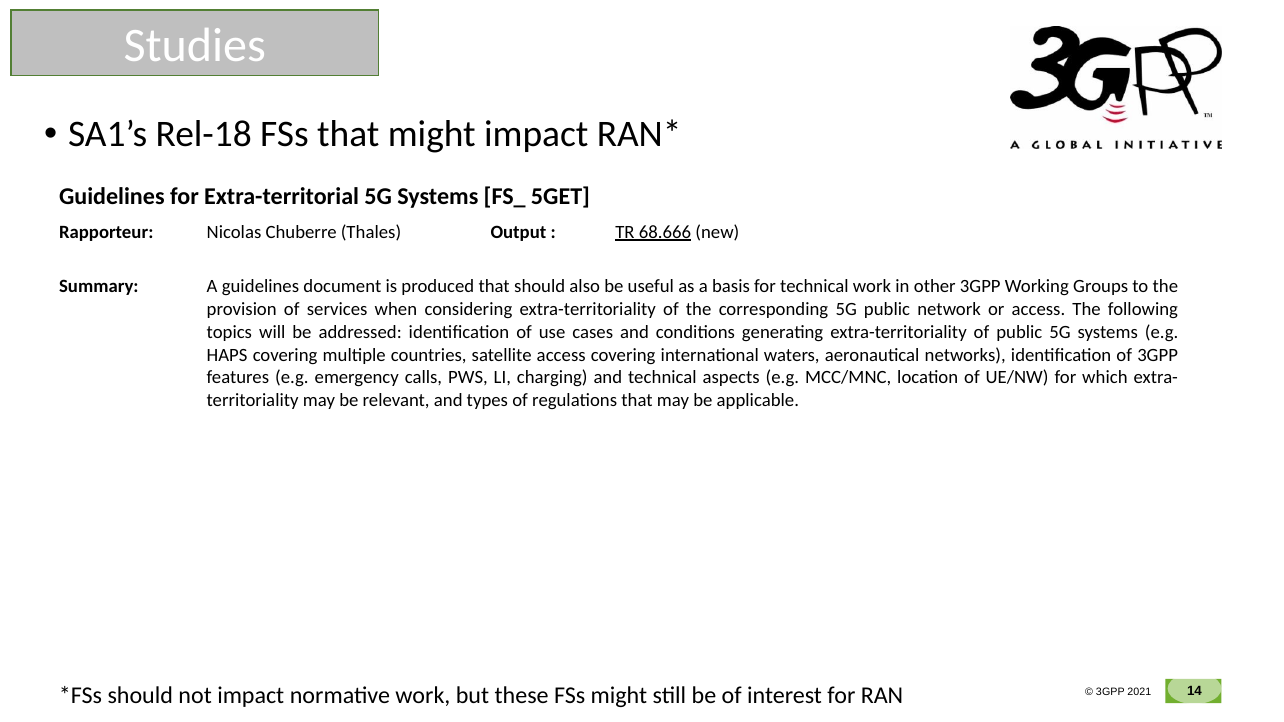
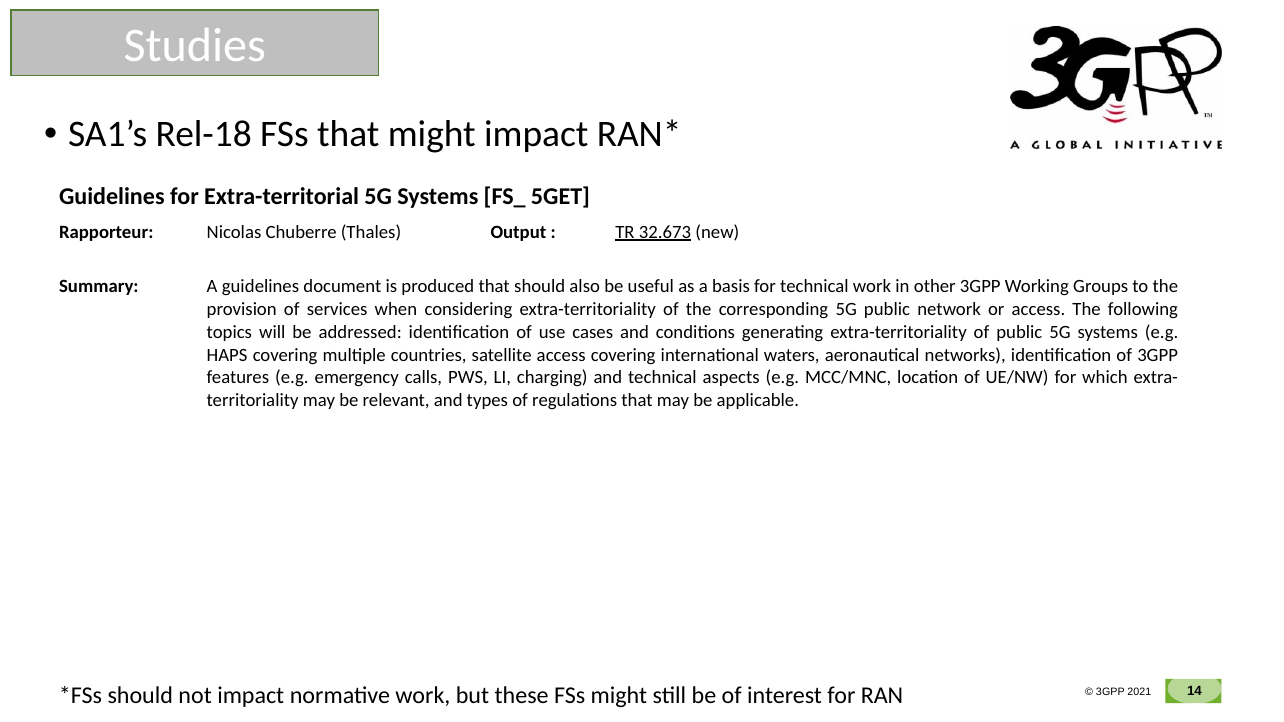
68.666: 68.666 -> 32.673 (665, 232)
